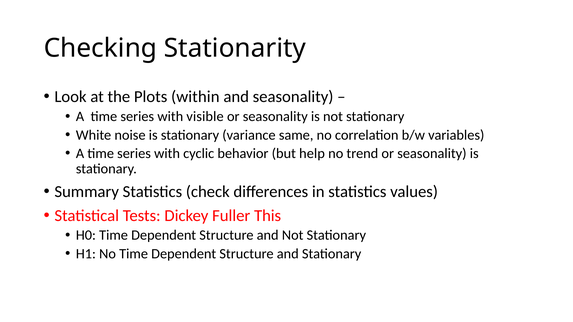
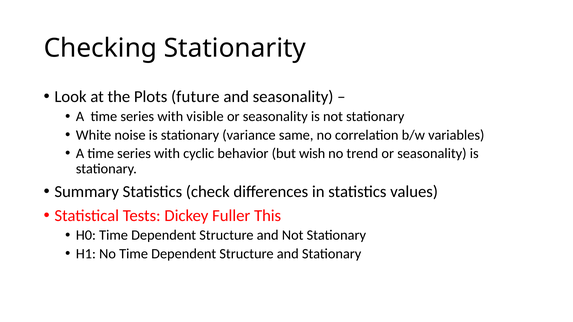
within: within -> future (195, 97)
help: help -> wish (312, 154)
